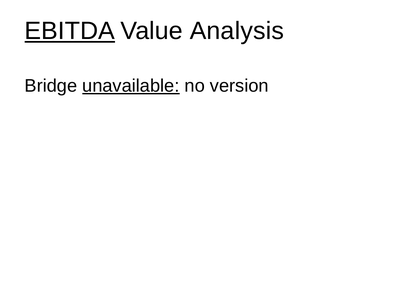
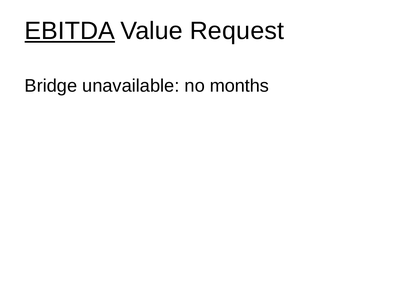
Analysis: Analysis -> Request (237, 31)
unavailable underline: present -> none (131, 86)
version: version -> months (239, 86)
